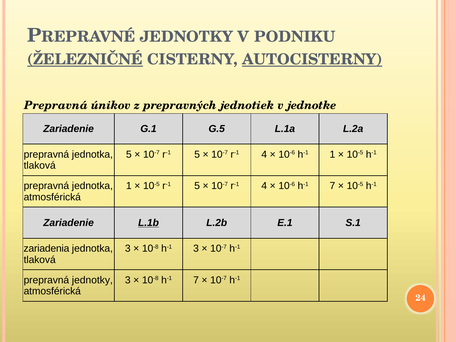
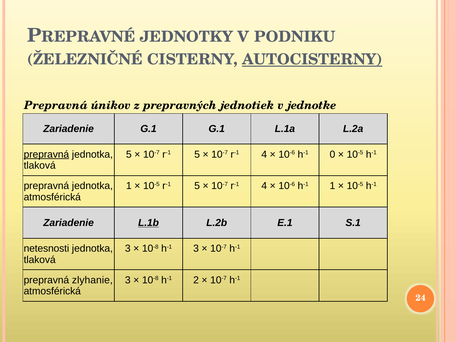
ŽELEZNIČNÉ underline: present -> none (85, 60)
G.1 G.5: G.5 -> G.1 (217, 129)
prepravná underline: none -> present (46, 154)
h-1 1: 1 -> 0 (332, 154)
10-6 h-1 7: 7 -> 1 (332, 186)
zariadenia: zariadenia -> netesnosti (46, 249)
prepravná jednotky: jednotky -> zlyhanie (92, 280)
10-8 h-1 7: 7 -> 2 (196, 280)
